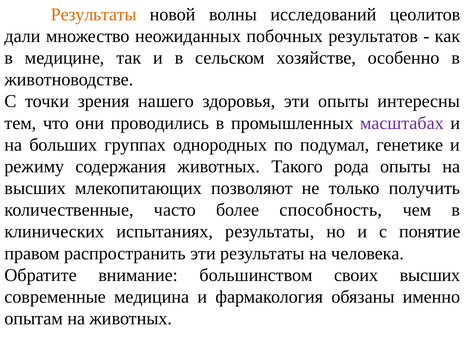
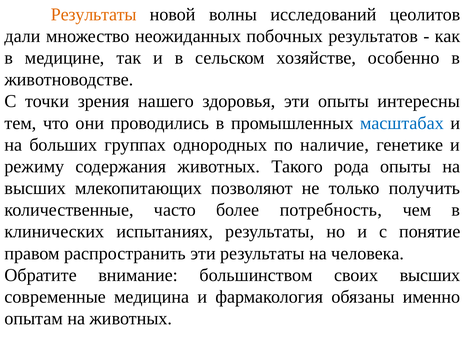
масштабах colour: purple -> blue (402, 123)
подумал: подумал -> наличие (335, 145)
способность: способность -> потребность (331, 210)
